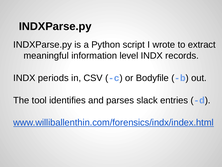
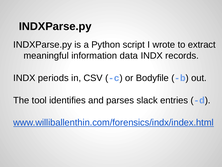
level: level -> data (129, 56)
